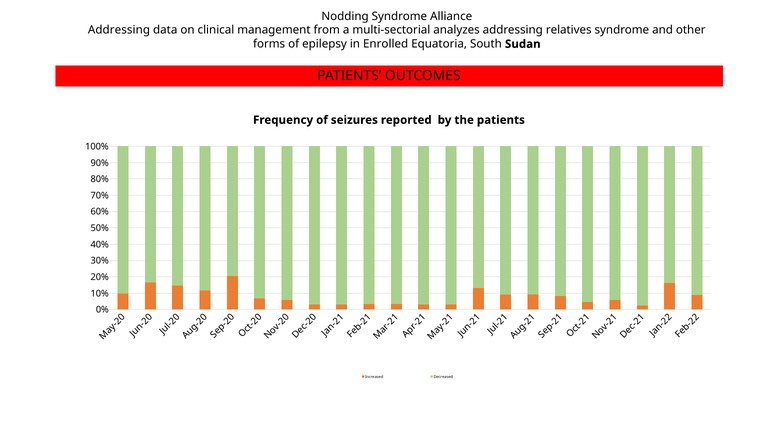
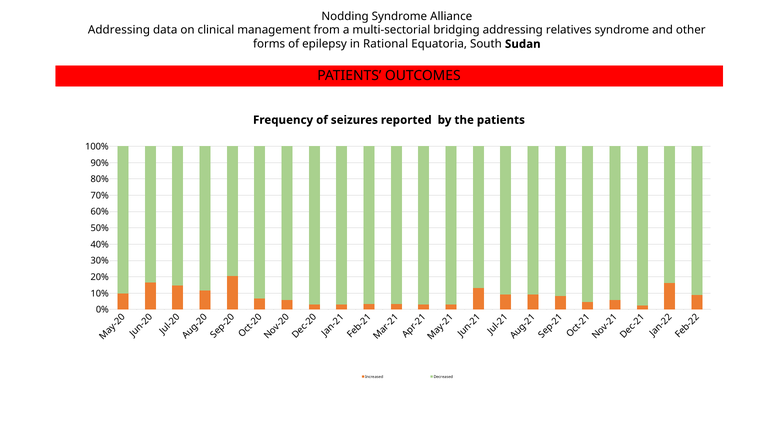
analyzes: analyzes -> bridging (457, 30)
Enrolled: Enrolled -> Rational (386, 44)
